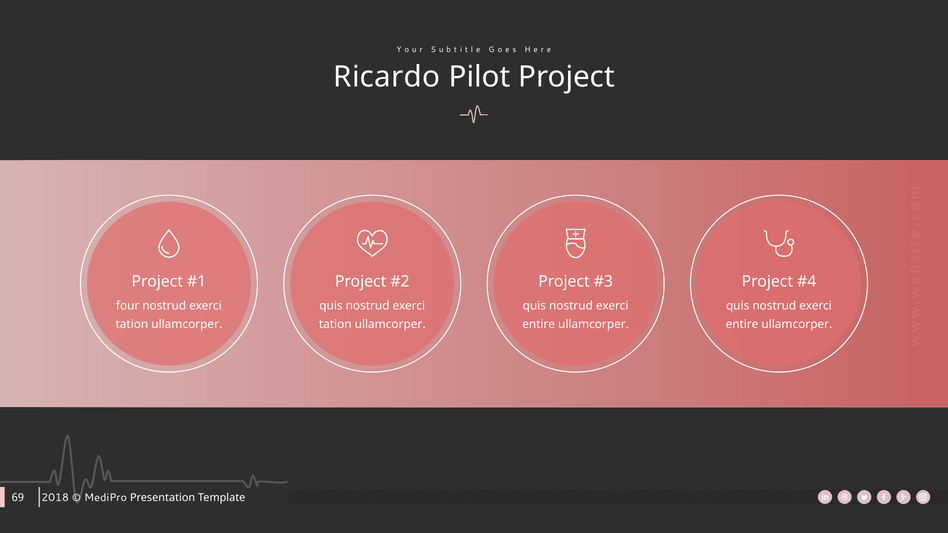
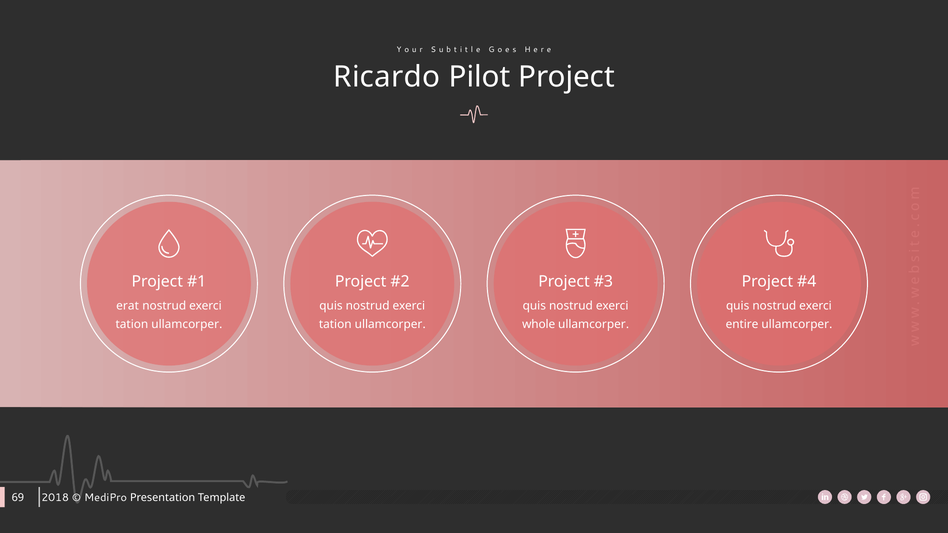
four: four -> erat (128, 306)
entire: entire -> whole (539, 325)
